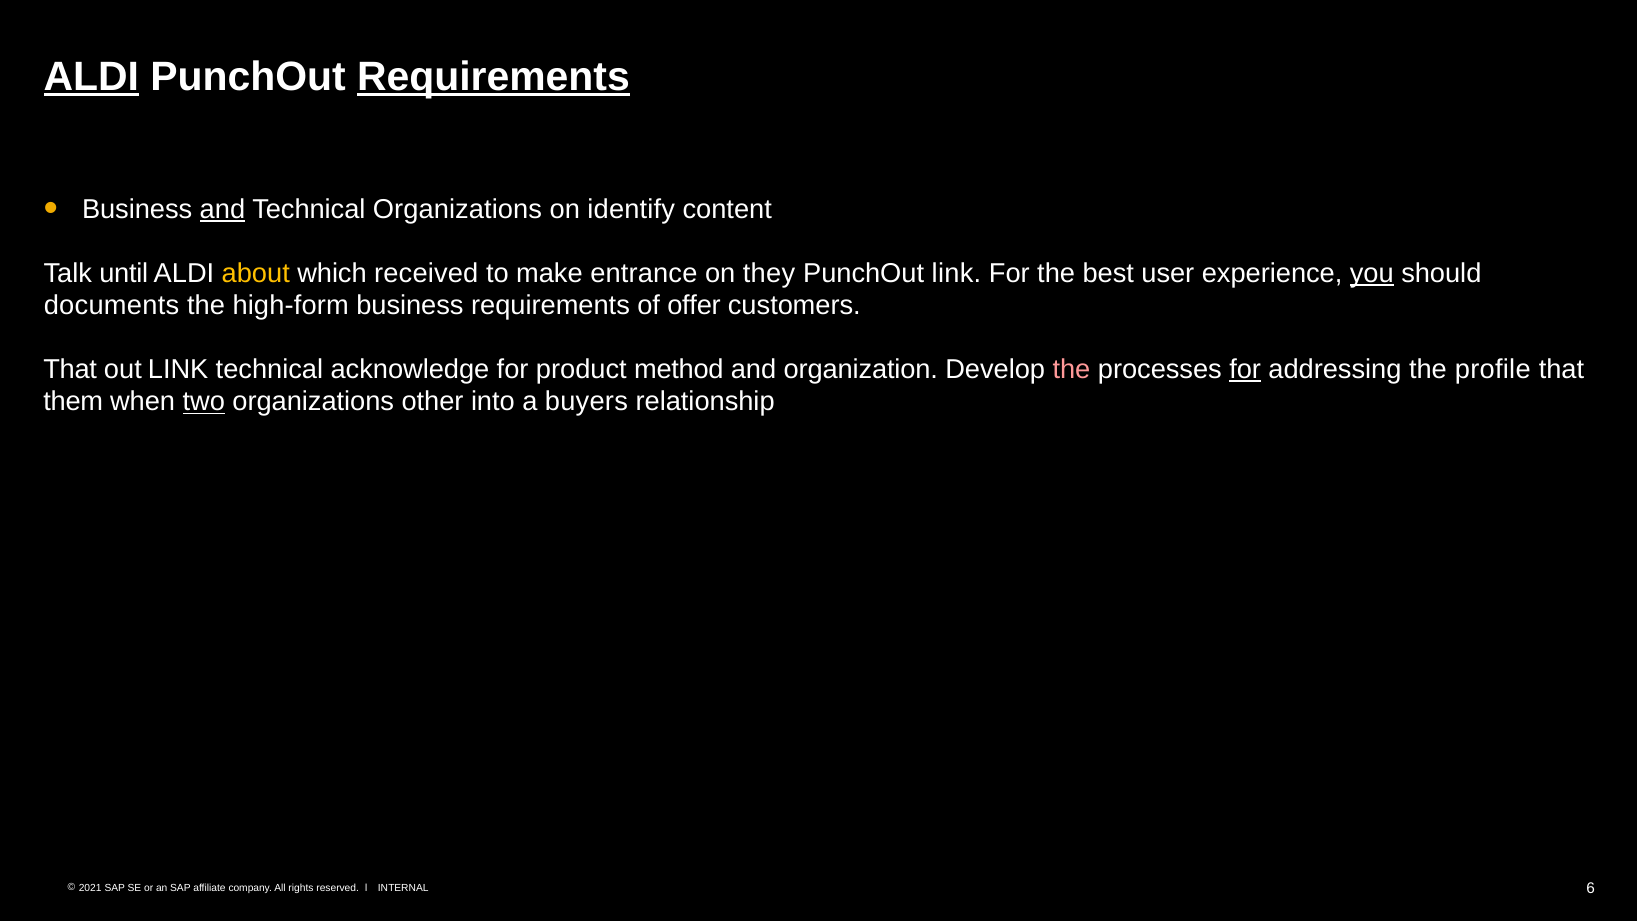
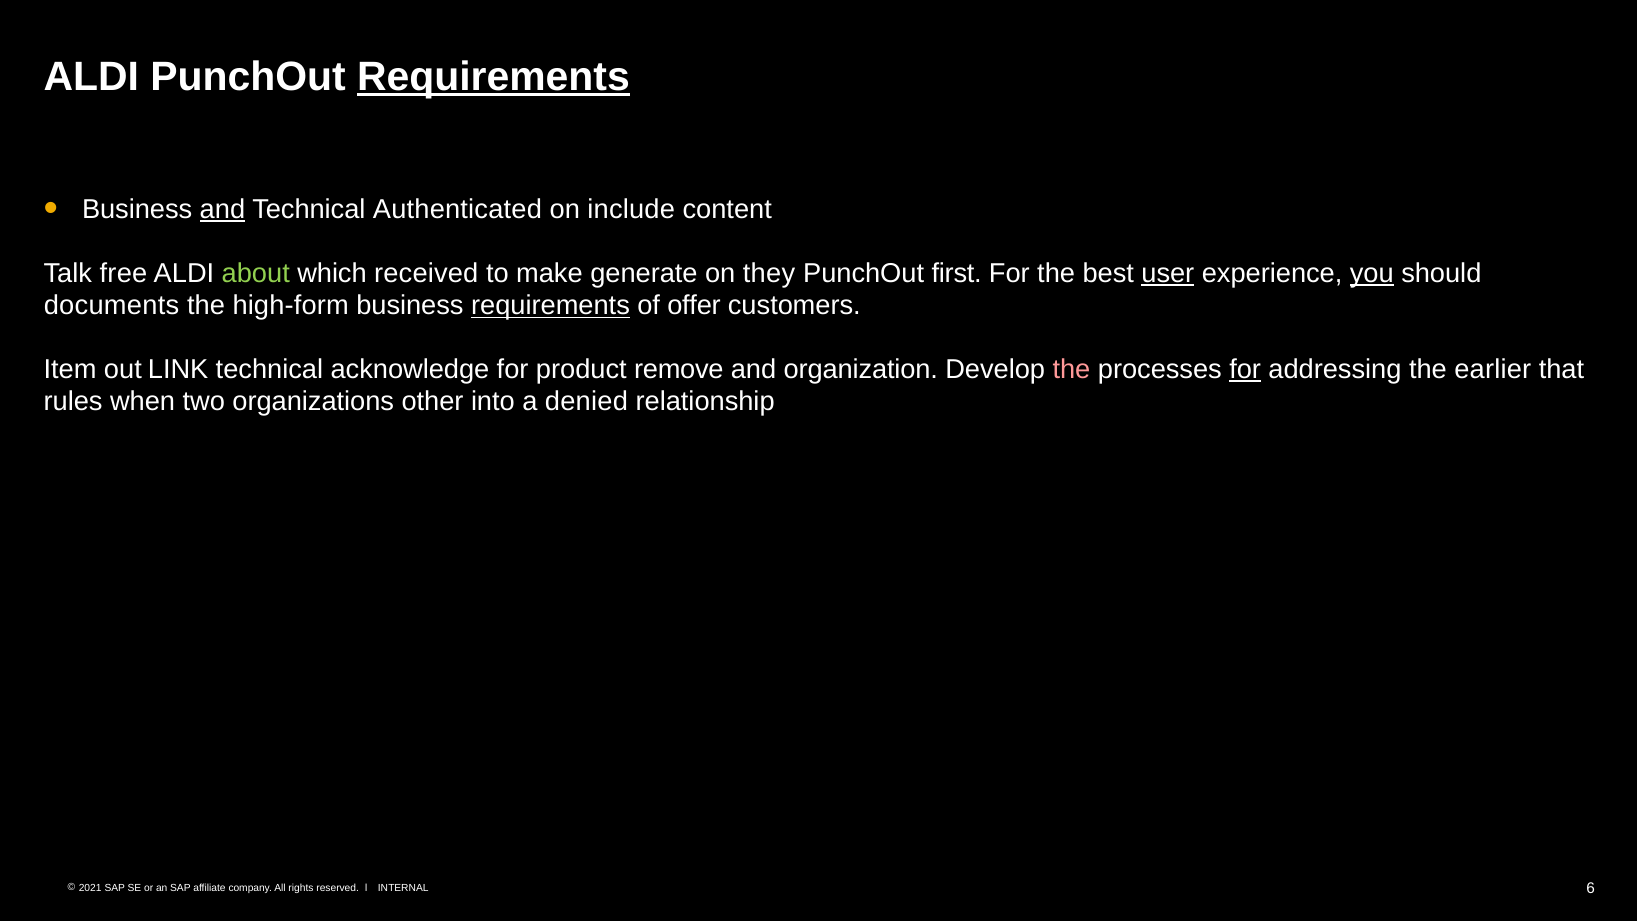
ALDI underline: present -> none (91, 77)
Technical Organizations: Organizations -> Authenticated (457, 209)
identify: identify -> include (631, 209)
until: until -> free (123, 273)
about colour: yellow -> light green (256, 273)
entrance: entrance -> generate (644, 273)
PunchOut link: link -> first (957, 273)
user underline: none -> present (1168, 273)
requirements underline: none -> present (550, 306)
That: That -> Item (70, 369)
method: method -> remove (679, 369)
profile: profile -> earlier (1493, 369)
them: them -> rules (73, 402)
two underline: present -> none (204, 402)
buyers: buyers -> denied (586, 402)
